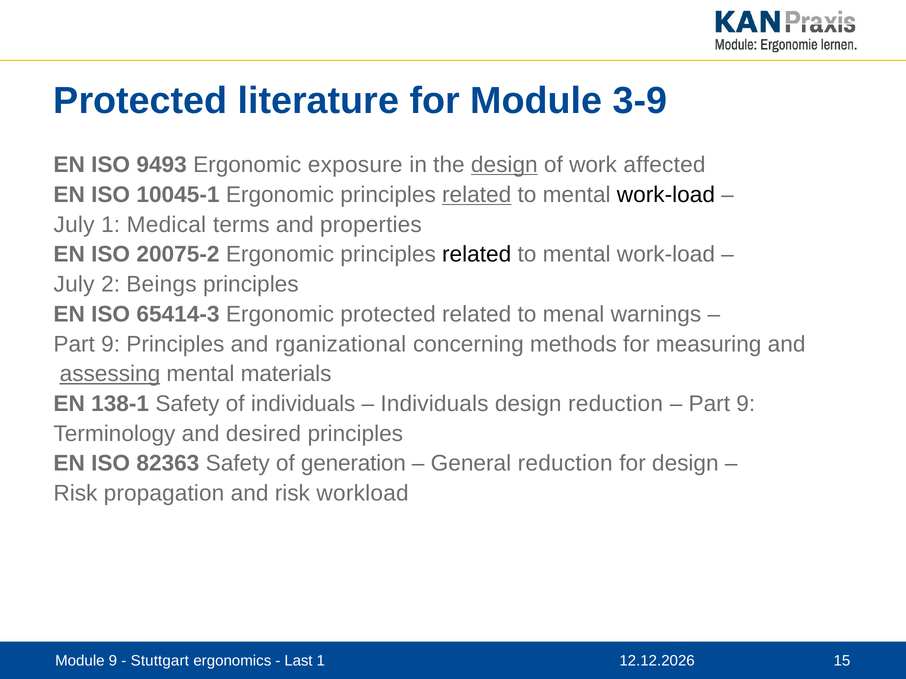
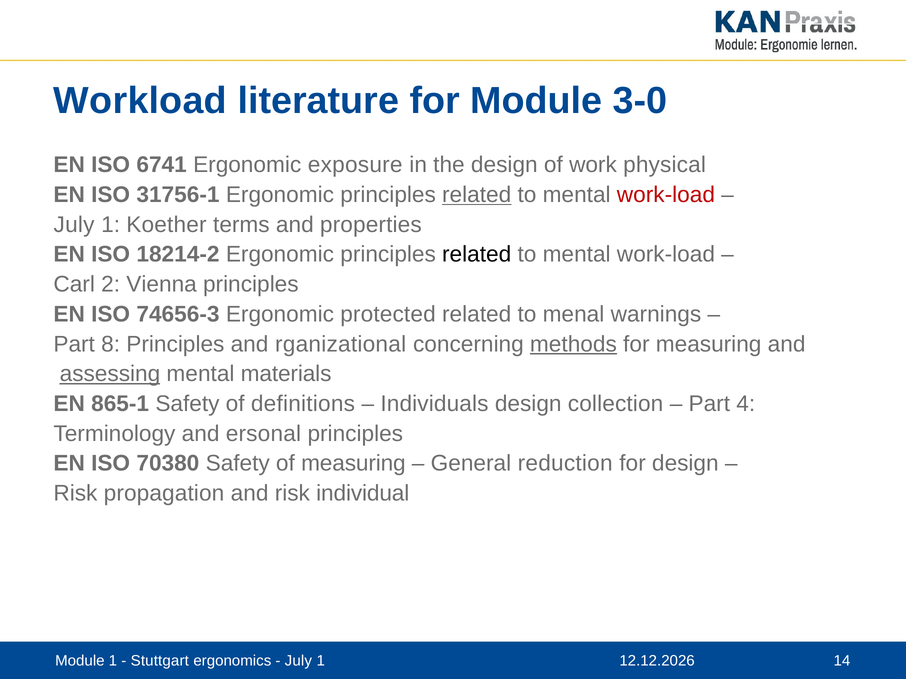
Protected: Protected -> Workload (140, 101)
3-9: 3-9 -> 3-0 (640, 101)
9493: 9493 -> 6741 (162, 165)
design underline: present -> none (504, 165)
affected: affected -> physical (665, 165)
10045-1: 10045-1 -> 31756-1 (178, 195)
work-load colour: black -> red (666, 195)
Medical: Medical -> Koether (166, 225)
20075-2: 20075-2 -> 18214-2 (178, 255)
July: July -> Carl (74, 285)
Beings: Beings -> Vienna (162, 285)
65414-3: 65414-3 -> 74656-3 (178, 314)
9: 9 -> 8 (111, 344)
methods underline: none -> present (573, 344)
138-1: 138-1 -> 865-1 (120, 404)
of individuals: individuals -> definitions (303, 404)
design reduction: reduction -> collection (616, 404)
9: 9 -> 4 (746, 404)
desired: desired -> ersonal (263, 434)
82363: 82363 -> 70380 (168, 464)
of generation: generation -> measuring (353, 464)
workload: workload -> individual (363, 494)
Module 9: 9 -> 1 (113, 661)
Last: Last -> July (298, 661)
15: 15 -> 14 (842, 661)
